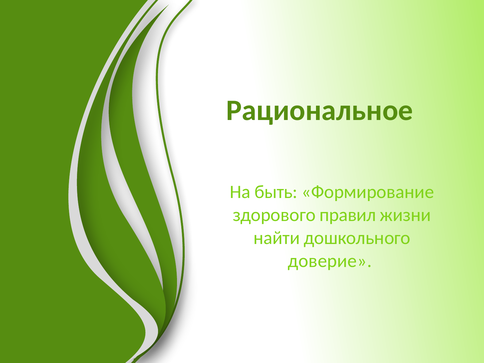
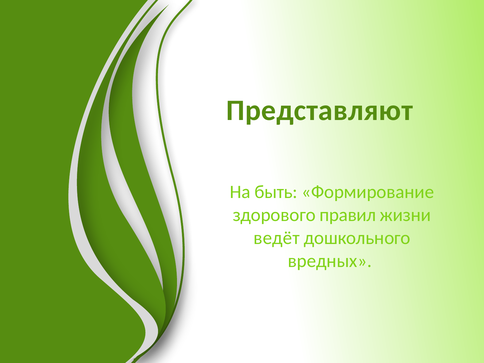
Рациональное: Рациональное -> Представляют (320, 110)
найти: найти -> ведёт (277, 238)
доверие: доверие -> вредных (330, 261)
